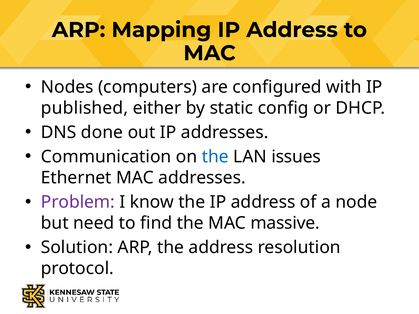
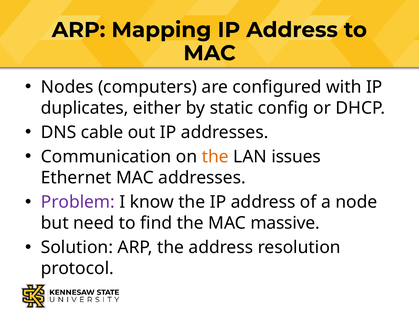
published: published -> duplicates (85, 108)
done: done -> cable (102, 133)
the colour: blue -> orange (215, 157)
